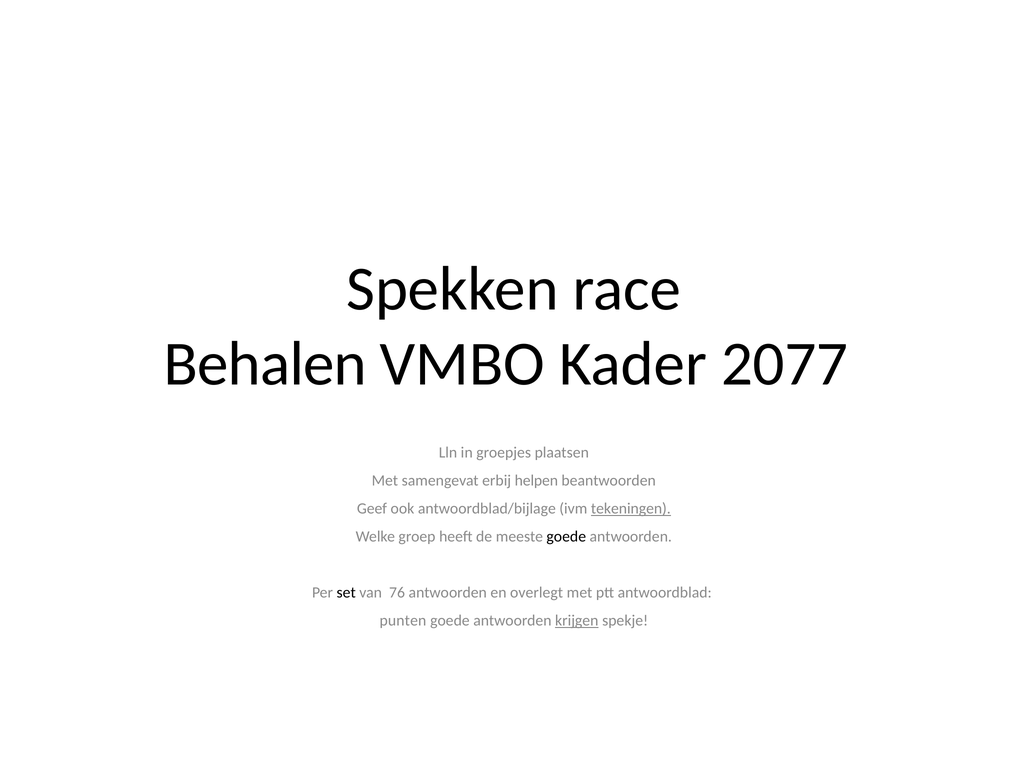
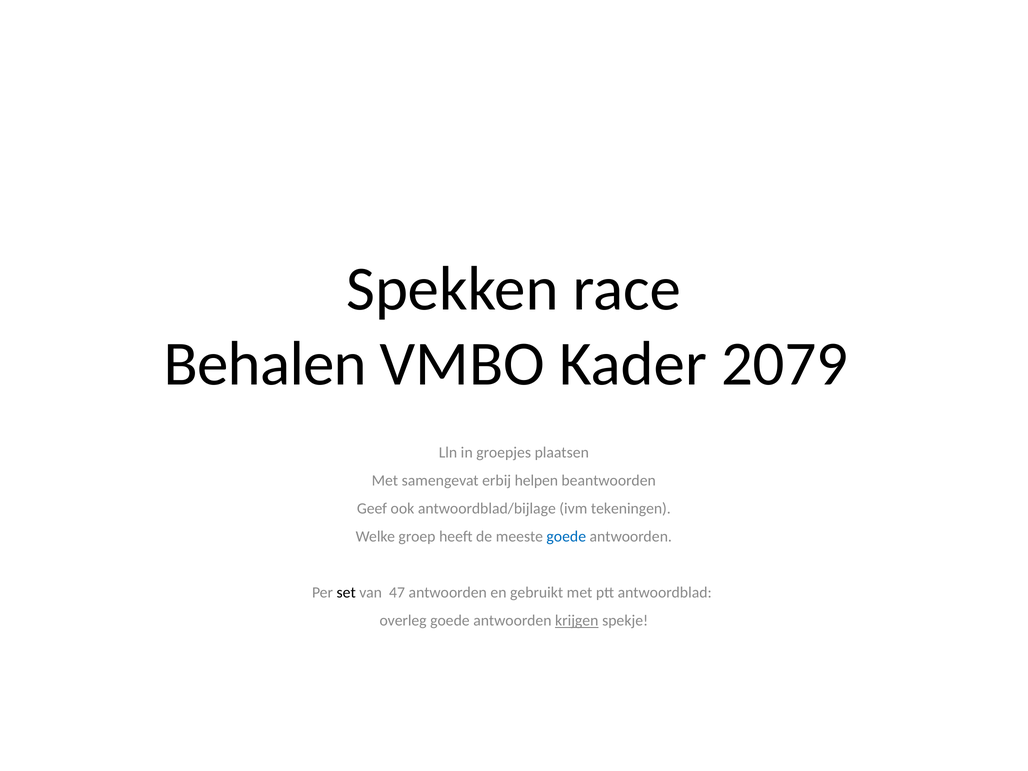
2077: 2077 -> 2079 (785, 364)
tekeningen underline: present -> none (631, 509)
goede colour: black -> blue (566, 537)
76: 76 -> 47 (397, 593)
overlegt: overlegt -> gebruikt (537, 593)
punten: punten -> overleg (403, 621)
